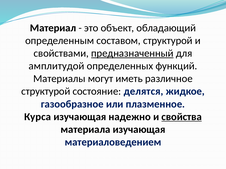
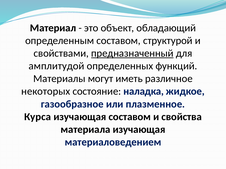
структурой: структурой -> некоторых (46, 92)
делятся: делятся -> наладка (144, 92)
изучающая надежно: надежно -> составом (130, 117)
свойства underline: present -> none (182, 117)
